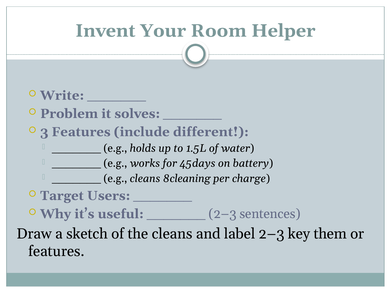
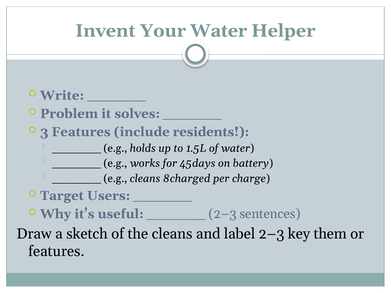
Your Room: Room -> Water (219, 31)
different: different -> residents (211, 132)
cleaning: cleaning -> charged (190, 179)
